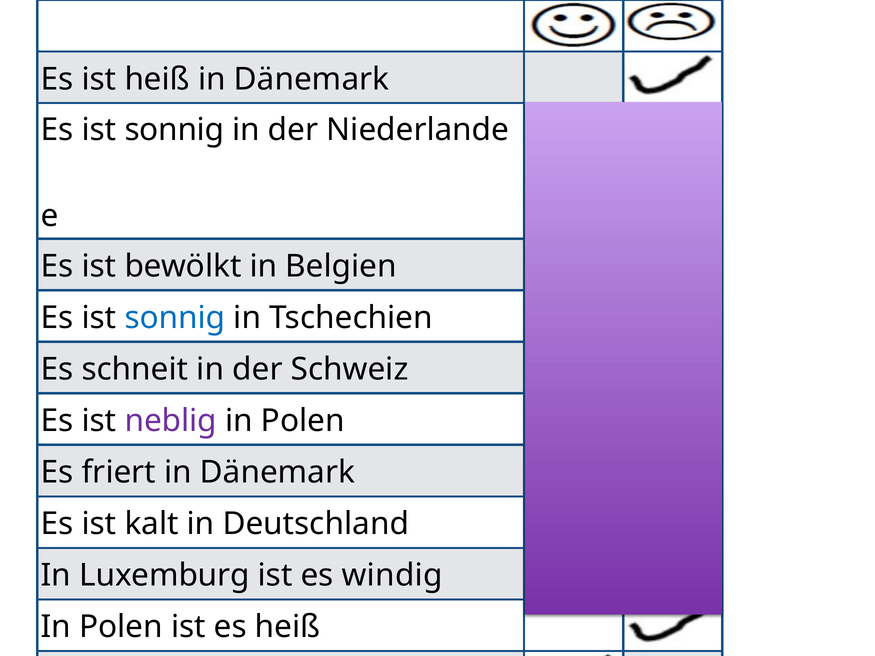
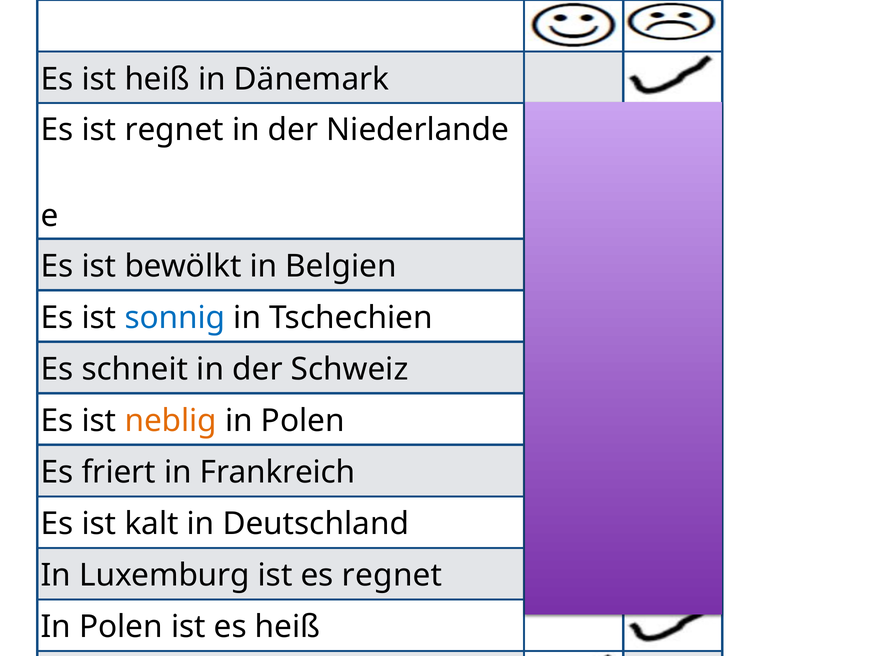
sonnig: sonnig -> regnet (174, 130)
neblig colour: purple -> orange (171, 421)
friert in Dänemark: Dänemark -> Frankreich (278, 473)
es windig: windig -> regnet (392, 576)
